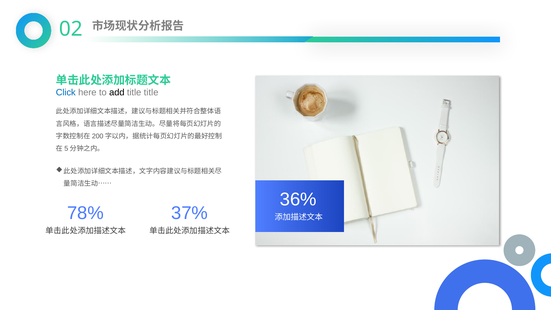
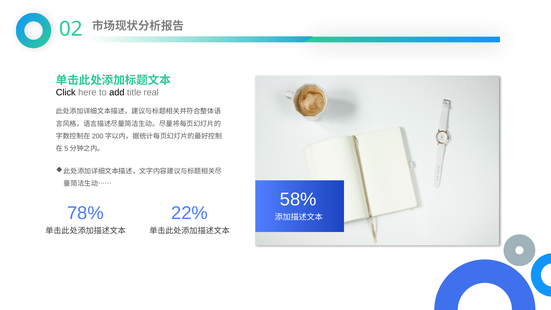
Click colour: blue -> black (66, 92)
title title: title -> real (151, 92)
36%: 36% -> 58% (298, 199)
37%: 37% -> 22% (190, 213)
